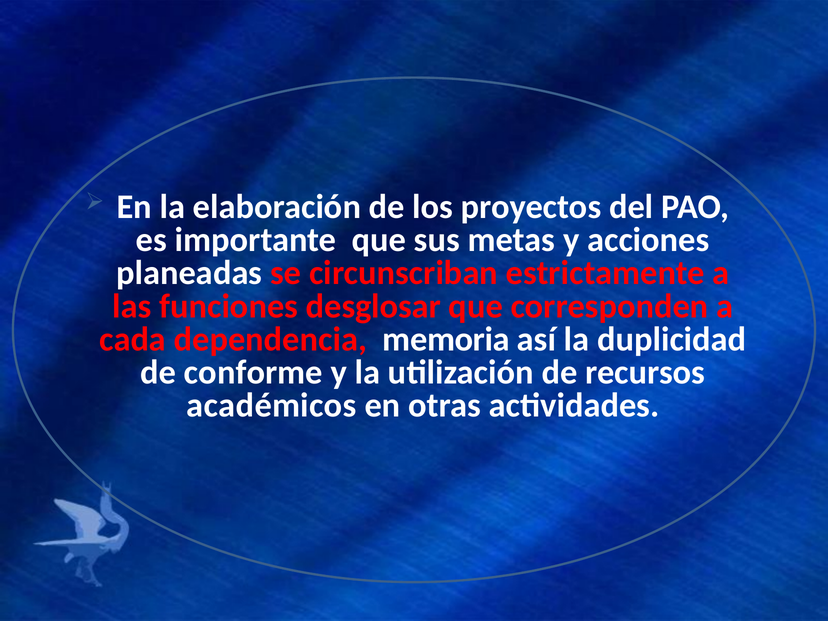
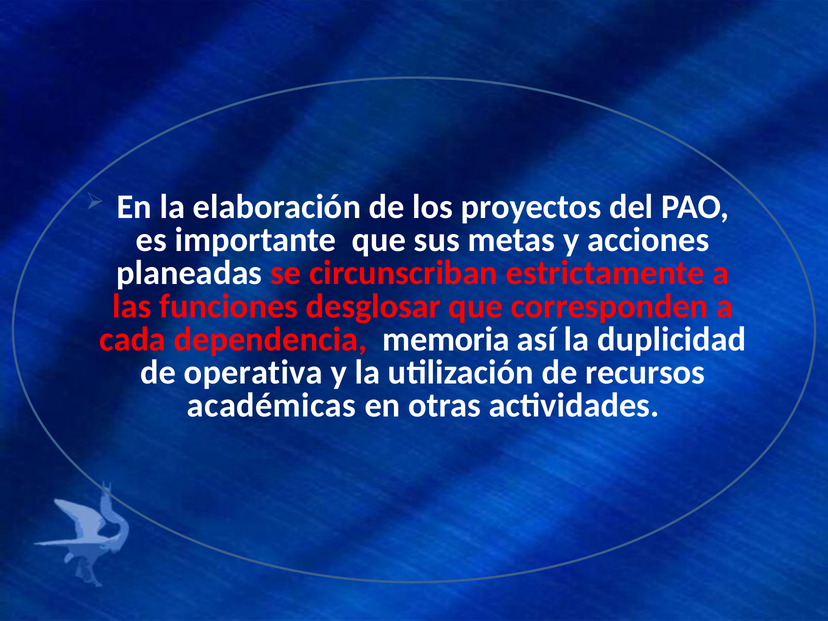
conforme: conforme -> operativa (253, 372)
académicos: académicos -> académicas (271, 405)
